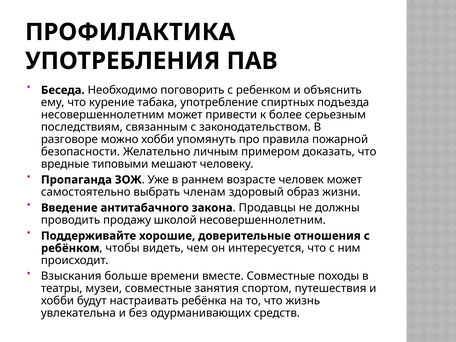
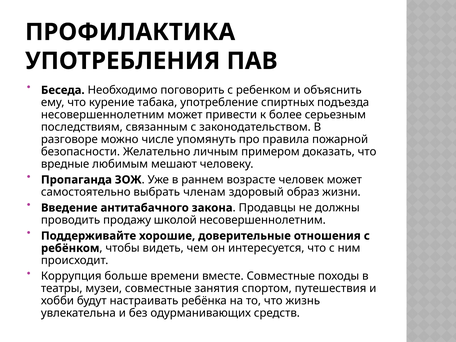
можно хобби: хобби -> числе (158, 139)
типовыми: типовыми -> любимым (120, 164)
Взыскания: Взыскания -> Коррупция (71, 276)
